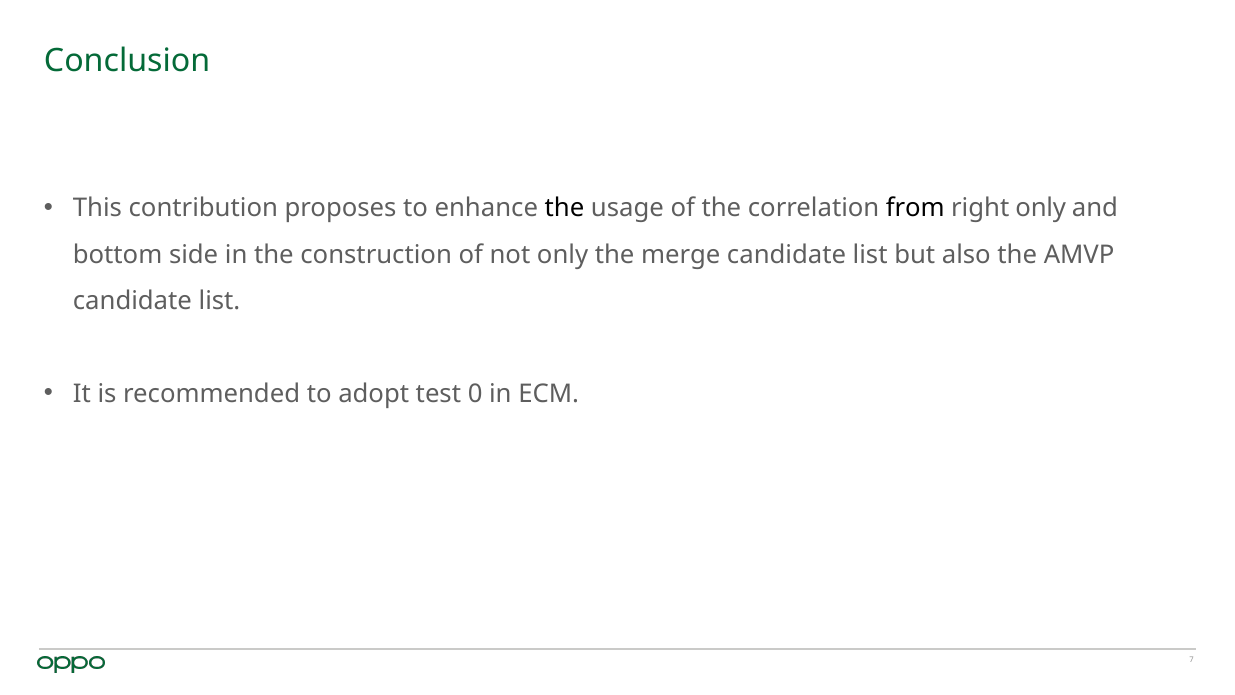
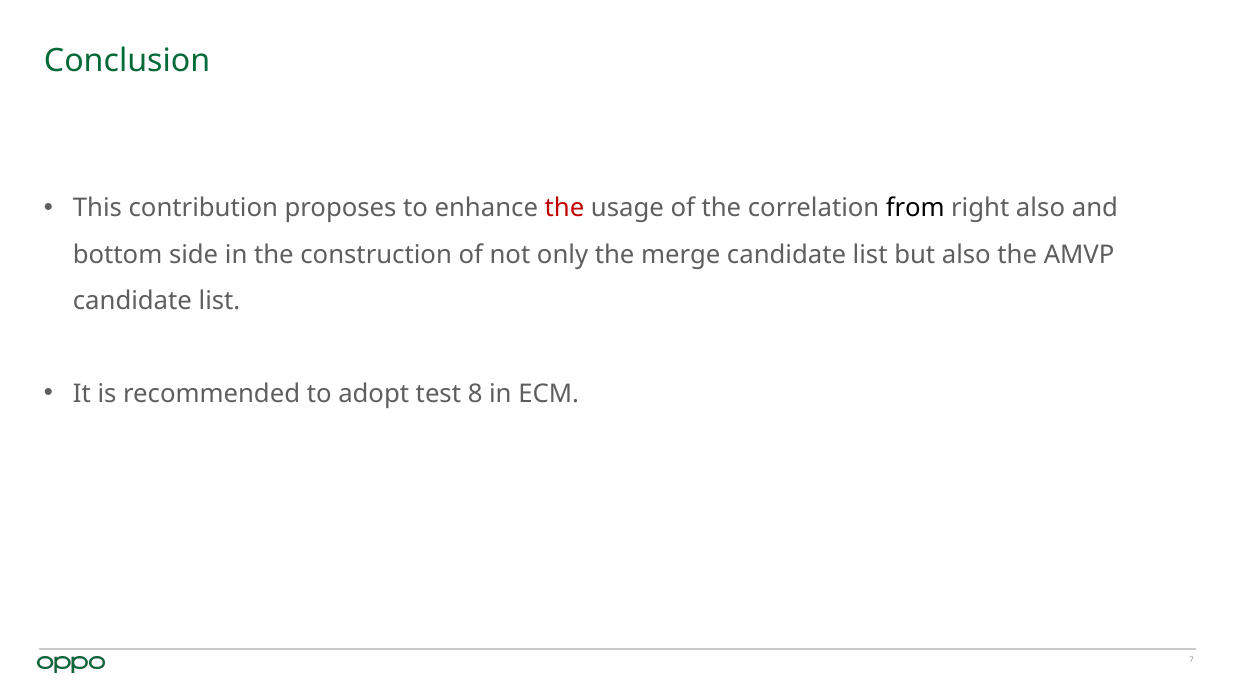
the colour: black -> red (564, 208)
right only: only -> also (1041, 208)
0: 0 -> 8 (475, 393)
